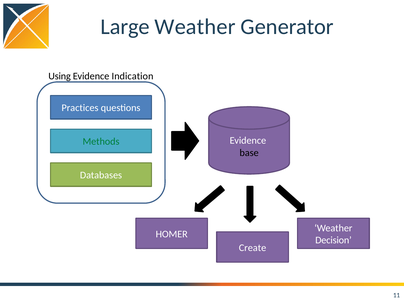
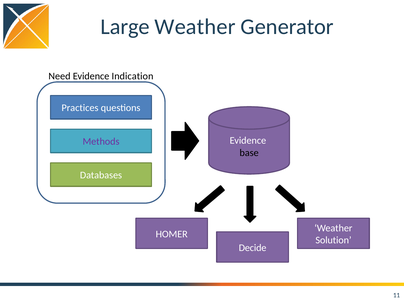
Using: Using -> Need (59, 76)
Methods colour: green -> purple (101, 142)
Decision: Decision -> Solution (333, 240)
Create: Create -> Decide (253, 248)
